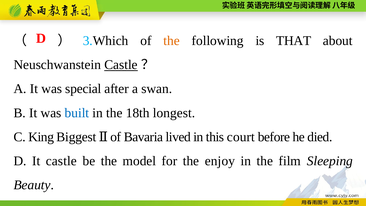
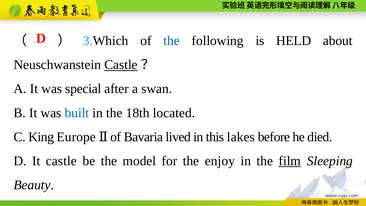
the colour: orange -> blue (172, 41)
THAT: THAT -> HELD (294, 41)
longest: longest -> located (174, 113)
Biggest: Biggest -> Europe (76, 137)
court: court -> lakes (241, 137)
film underline: none -> present (290, 161)
